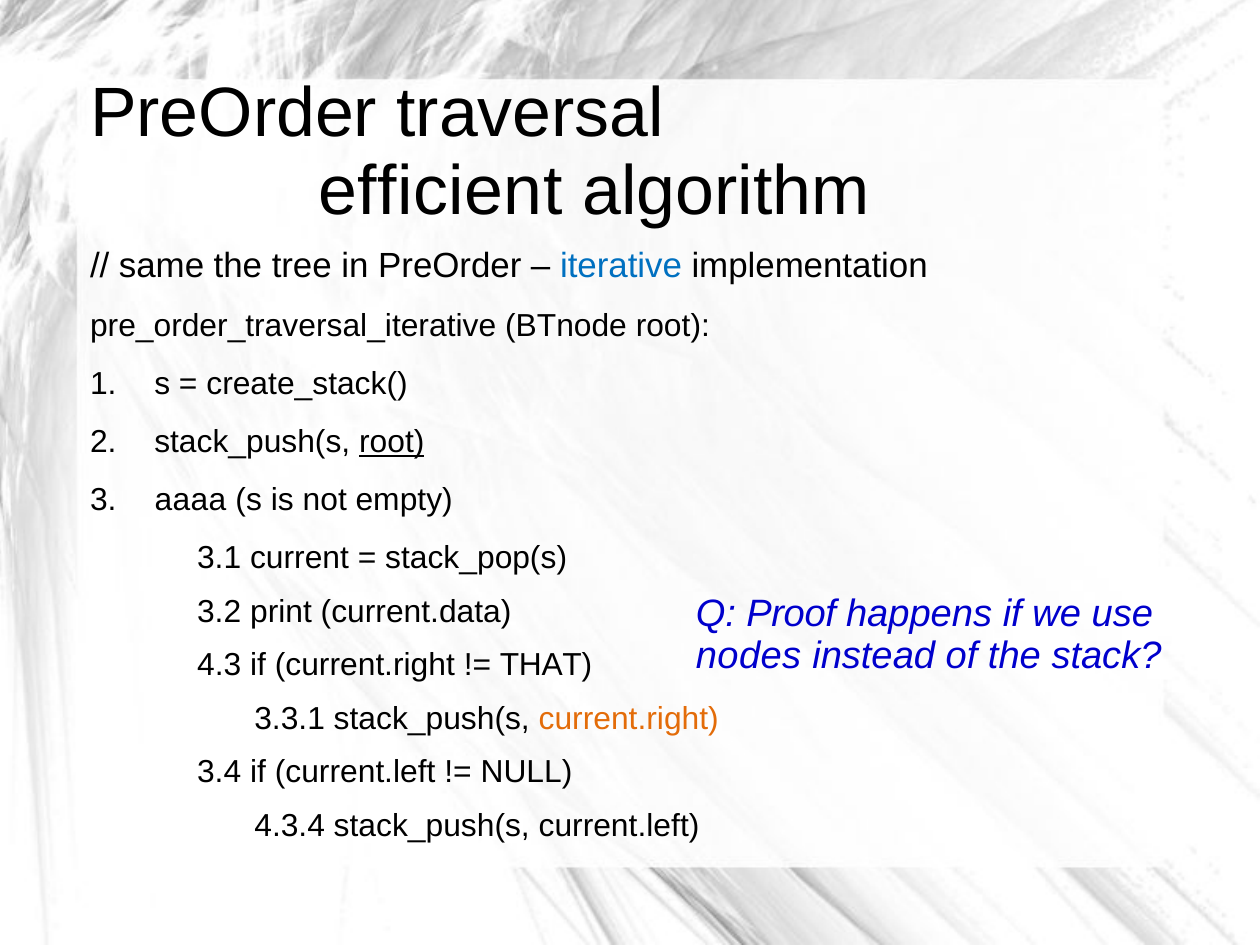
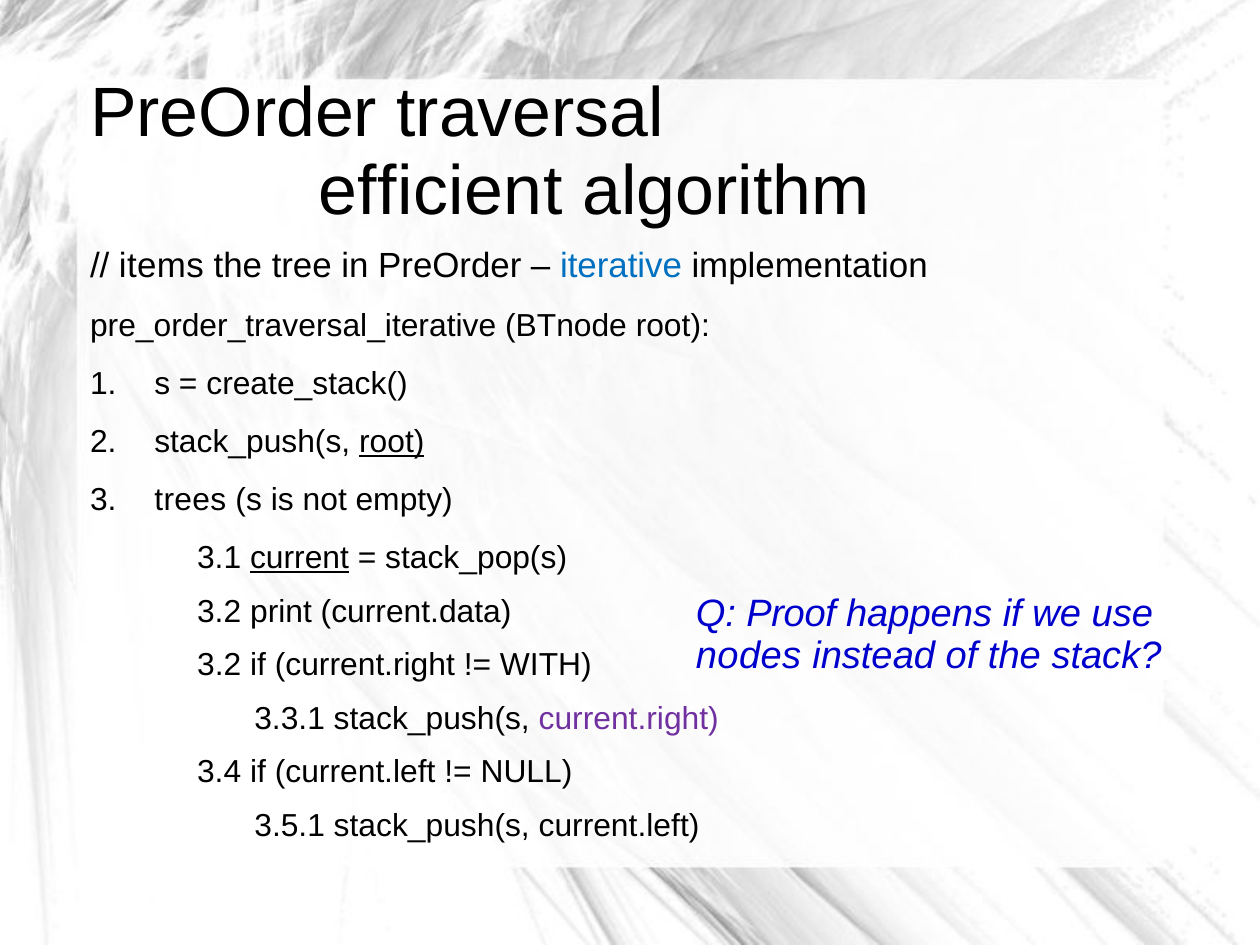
same: same -> items (161, 266)
aaaa: aaaa -> trees (190, 500)
current underline: none -> present (300, 558)
4.3: 4.3 -> 3.2 (219, 665)
THAT: THAT -> WITH (546, 665)
current.right colour: orange -> purple (629, 719)
4.3.4: 4.3.4 -> 3.5.1 (290, 826)
